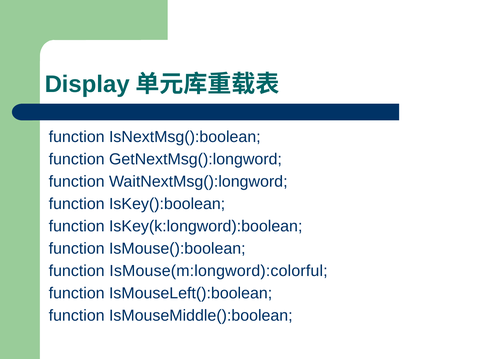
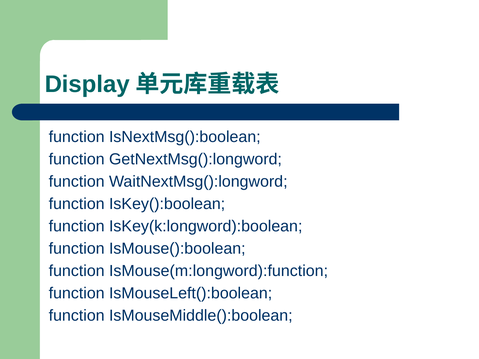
IsMouse(m:longword):colorful: IsMouse(m:longword):colorful -> IsMouse(m:longword):function (219, 271)
